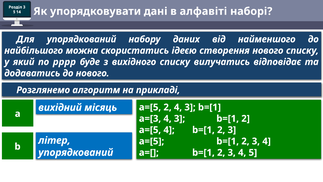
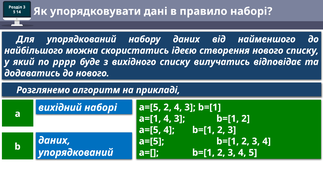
алфавіті: алфавіті -> правило (203, 11)
вихідний місяць: місяць -> наборі (101, 107)
a=[3: a=[3 -> a=[1 (150, 118)
літер: літер -> даних (54, 140)
